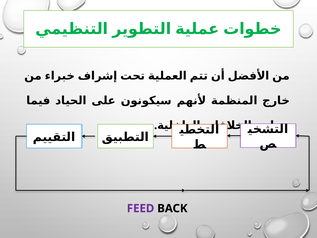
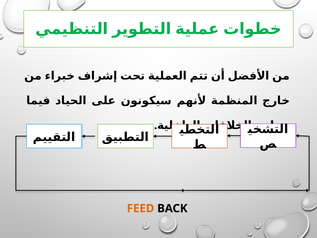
FEED colour: purple -> orange (141, 208)
